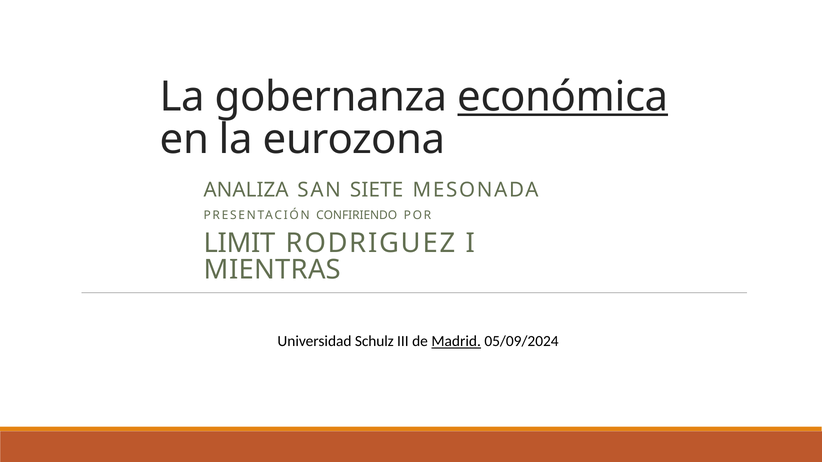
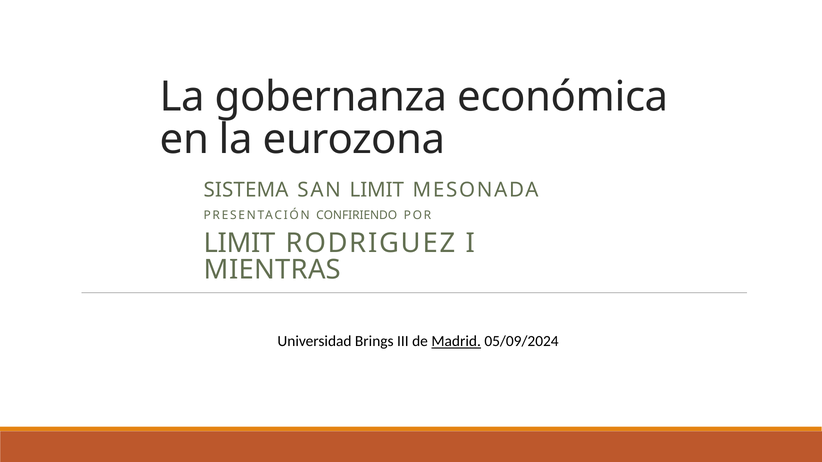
económica underline: present -> none (563, 97)
ANALIZA: ANALIZA -> SISTEMA (246, 190)
SAN SIETE: SIETE -> LIMIT (377, 190)
Schulz: Schulz -> Brings (374, 342)
